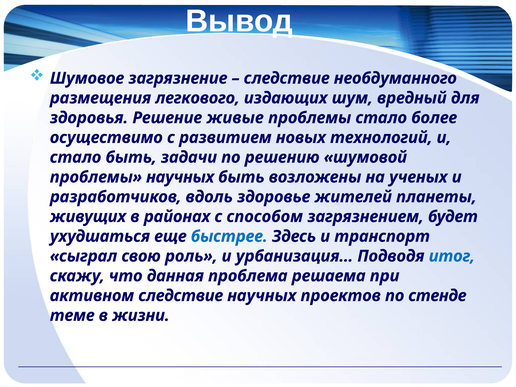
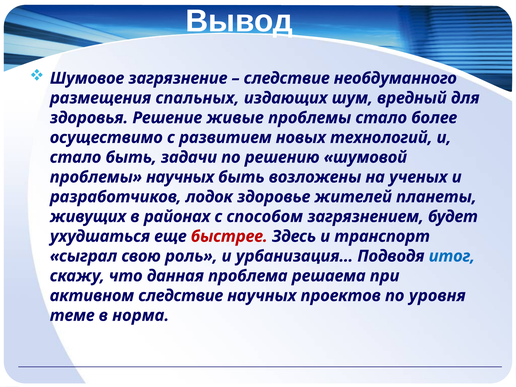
легкового: легкового -> спальных (197, 98)
вдоль: вдоль -> лодок (209, 197)
быстрее colour: blue -> red (229, 236)
стенде: стенде -> уровня (437, 296)
жизни: жизни -> норма (141, 315)
